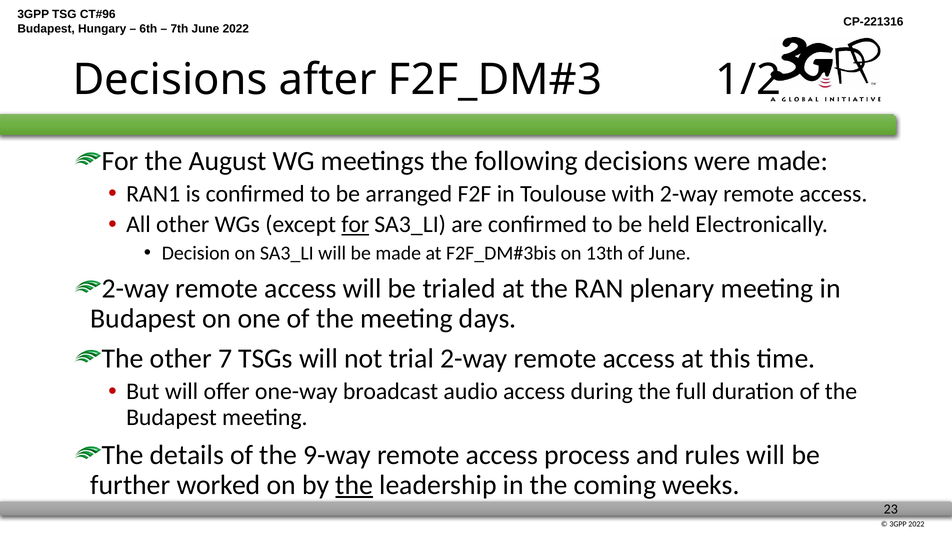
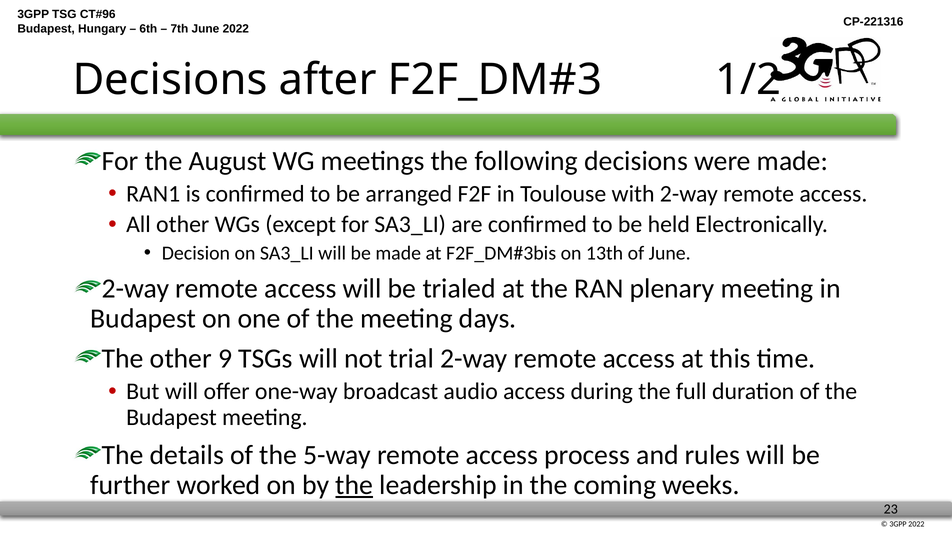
for underline: present -> none (355, 224)
7: 7 -> 9 (225, 358)
9-way: 9-way -> 5-way (337, 455)
